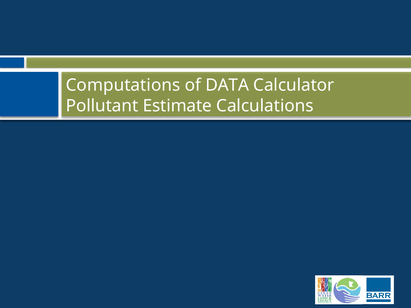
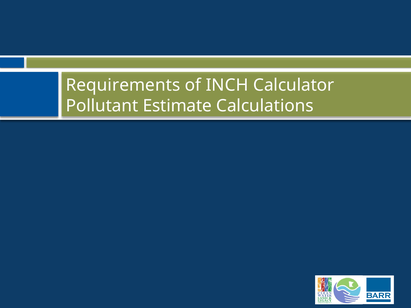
Computations: Computations -> Requirements (123, 85)
DATA: DATA -> INCH (227, 85)
